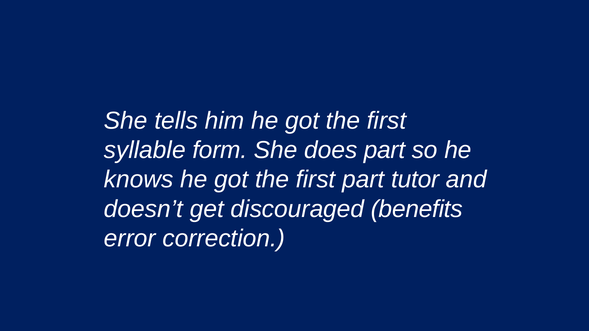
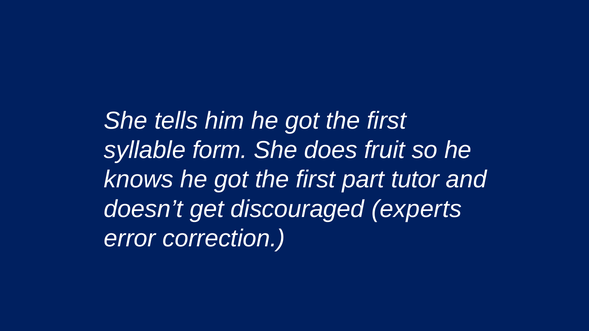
does part: part -> fruit (384, 150)
benefits: benefits -> experts (417, 209)
